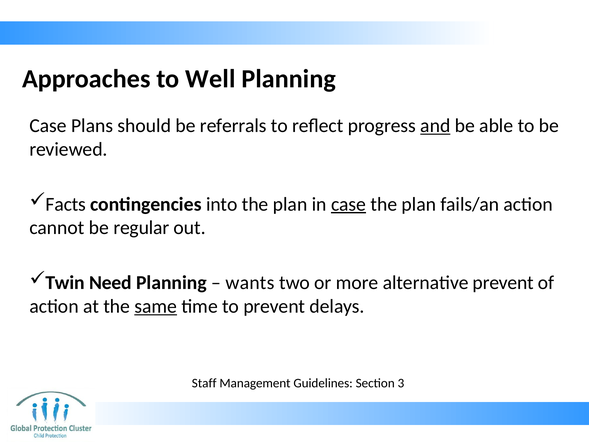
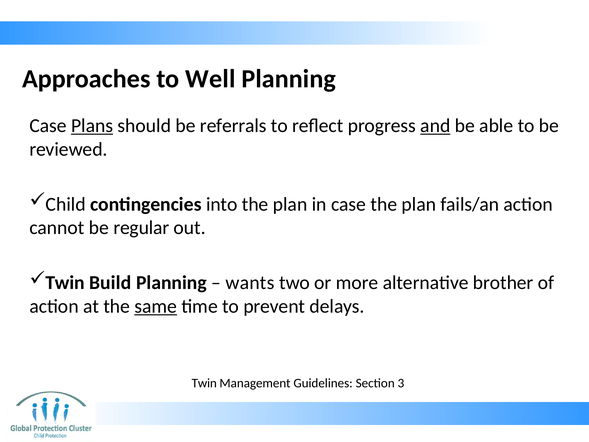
Plans underline: none -> present (92, 126)
Facts: Facts -> Child (66, 204)
case underline: present -> none (349, 204)
Need: Need -> Build (110, 283)
alternative prevent: prevent -> brother (503, 283)
Staff: Staff -> Twin (204, 383)
